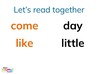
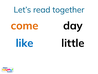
like colour: orange -> blue (25, 43)
